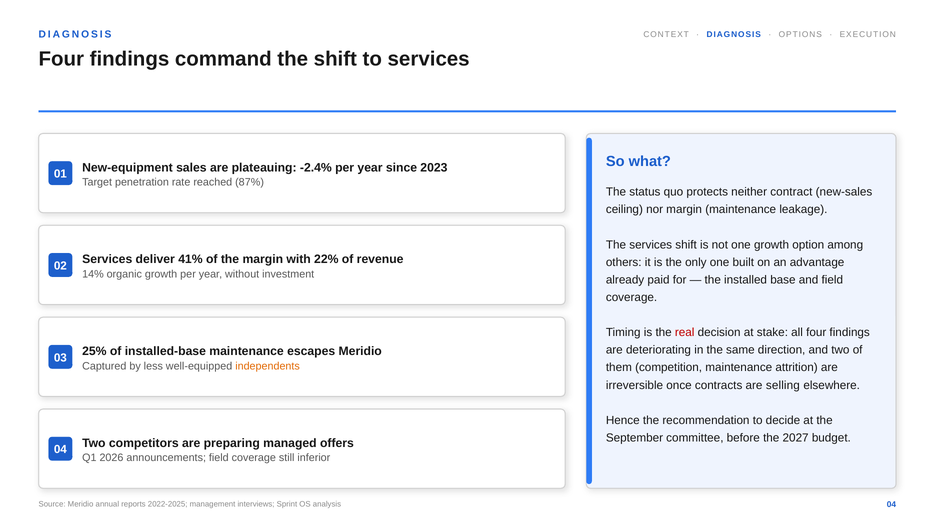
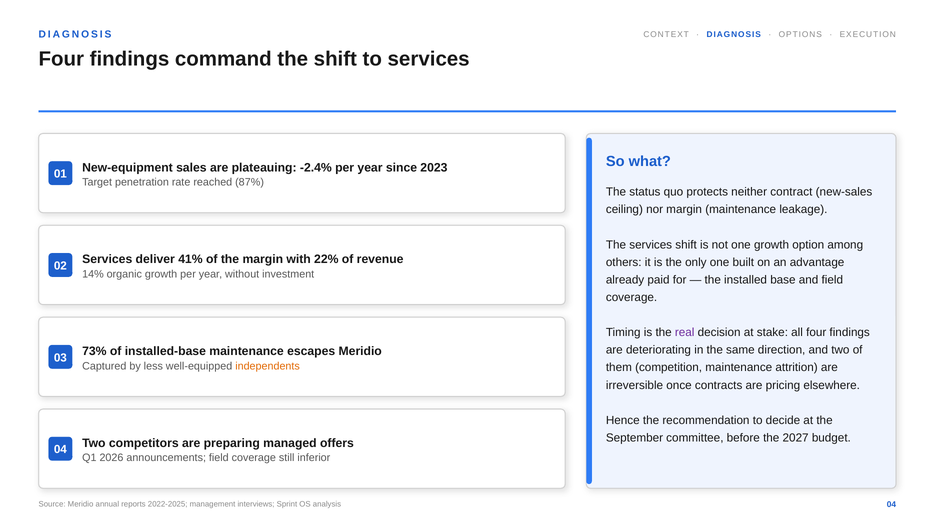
real colour: red -> purple (685, 333)
25%: 25% -> 73% (94, 351)
selling: selling -> pricing (783, 385)
